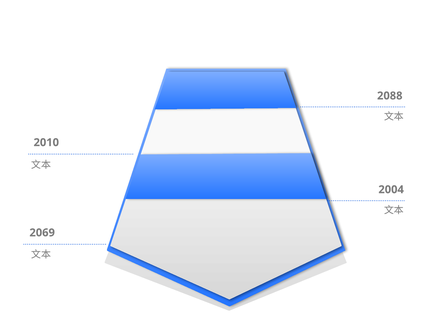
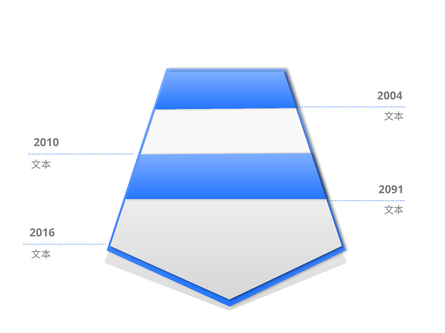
2088: 2088 -> 2004 (390, 96)
2004: 2004 -> 2091 (391, 190)
2069: 2069 -> 2016 (42, 233)
